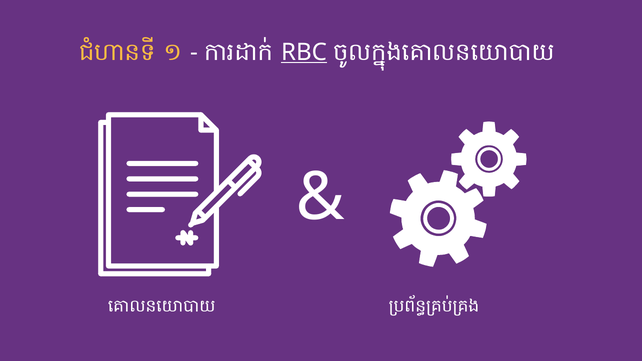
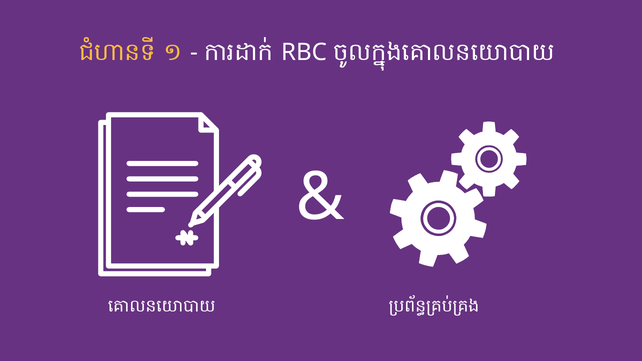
RBC underline: present -> none (304, 52)
